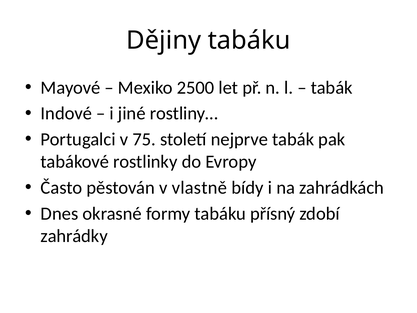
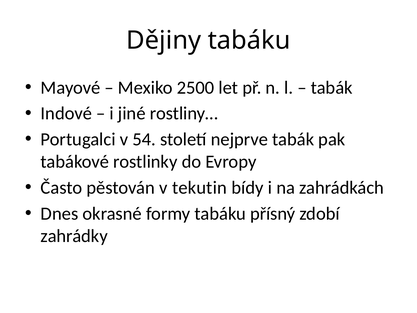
75: 75 -> 54 (144, 139)
vlastně: vlastně -> tekutin (199, 188)
